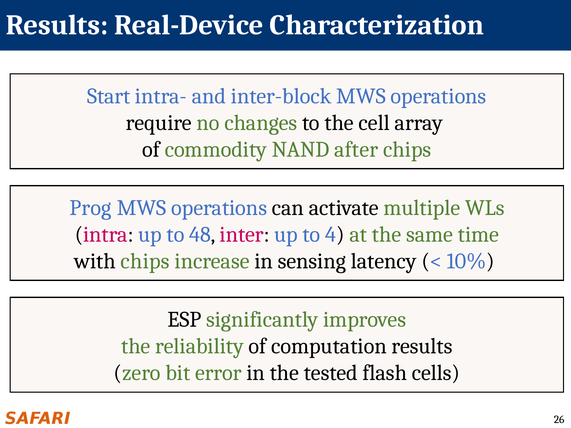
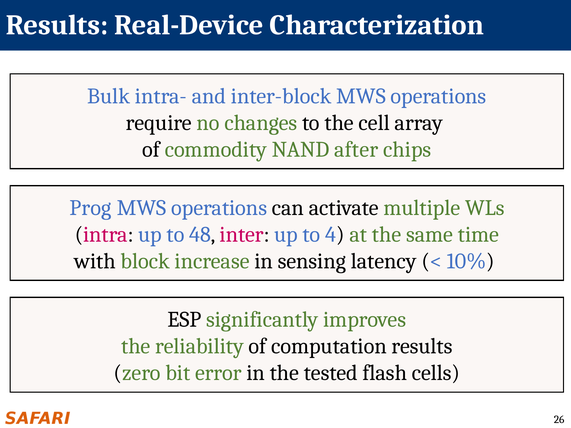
Start: Start -> Bulk (109, 96)
with chips: chips -> block (145, 261)
